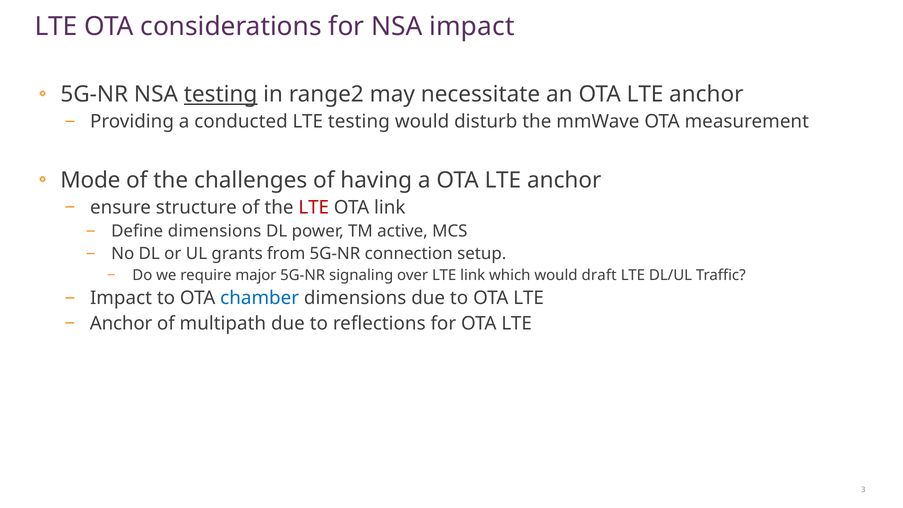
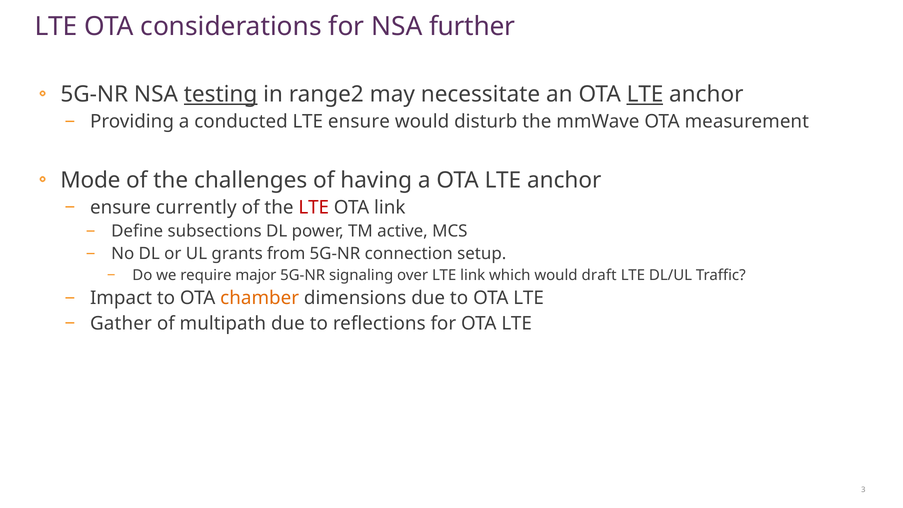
NSA impact: impact -> further (472, 26)
LTE underline: none -> present (645, 94)
LTE testing: testing -> ensure (359, 122)
structure: structure -> currently (196, 207)
Define dimensions: dimensions -> subsections (215, 231)
chamber colour: blue -> orange (260, 298)
Anchor: Anchor -> Gather (121, 323)
